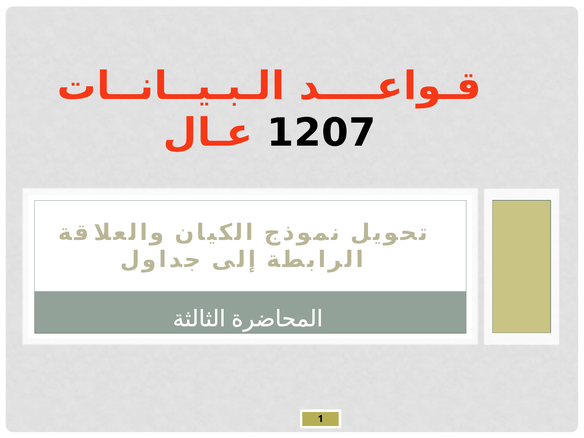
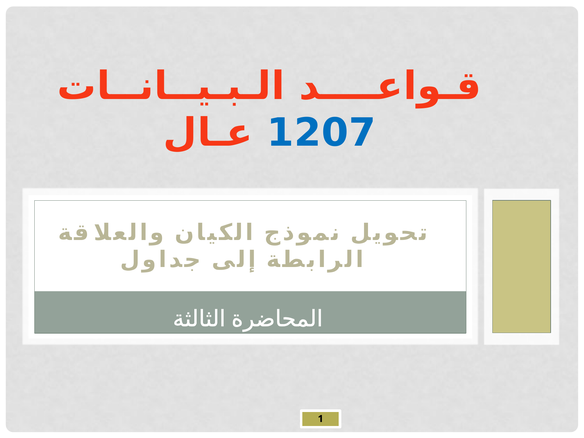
1207 colour: black -> blue (321, 133)
